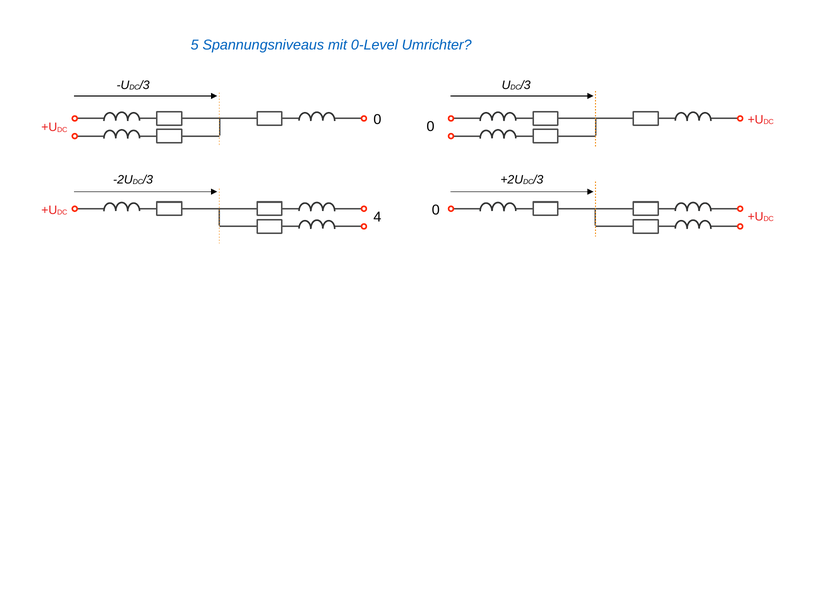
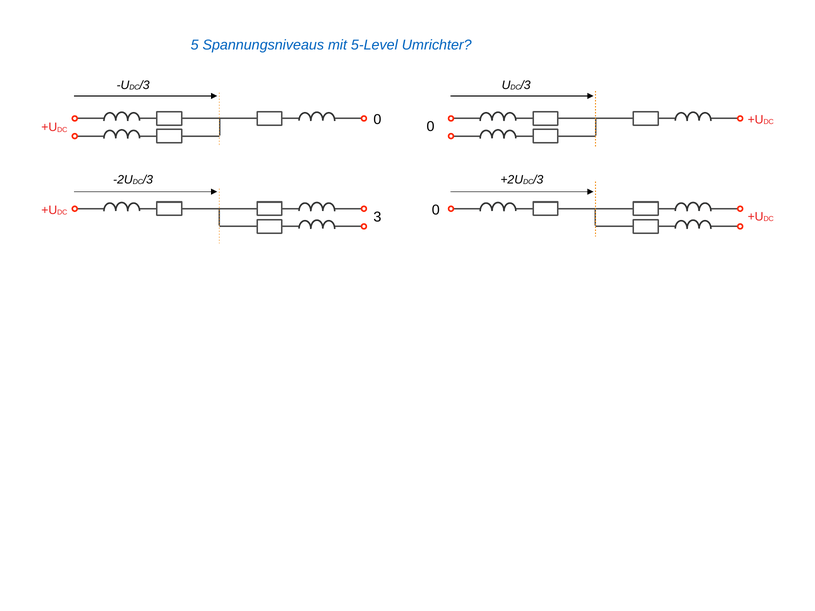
0-Level: 0-Level -> 5-Level (374, 45)
4: 4 -> 3 (377, 217)
